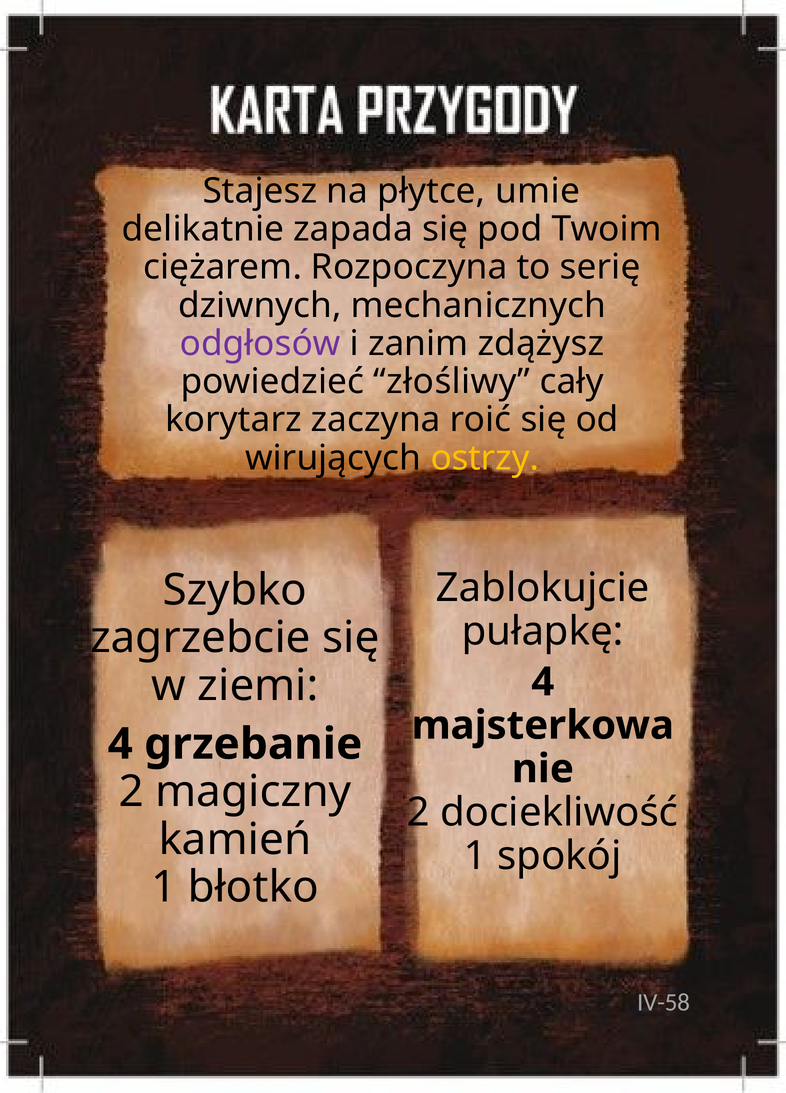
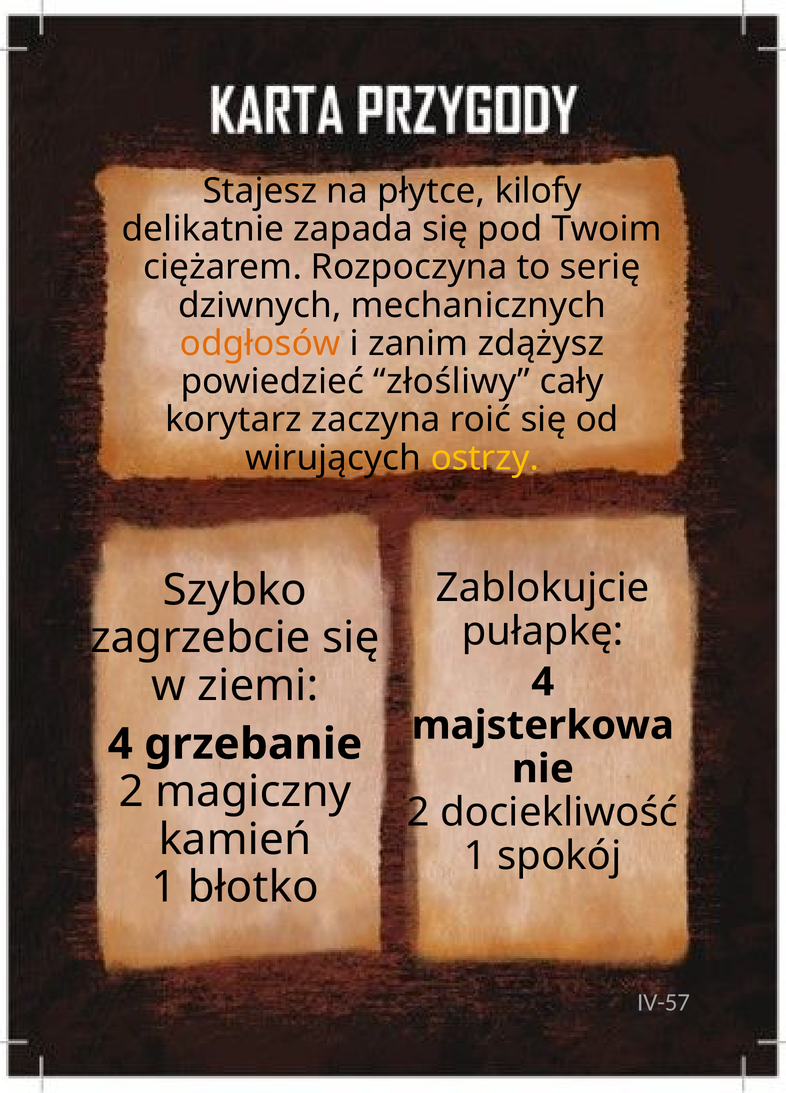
umie: umie -> kilofy (538, 191)
odgłosów colour: purple -> orange (260, 344)
IV-58: IV-58 -> IV-57 (664, 1003)
